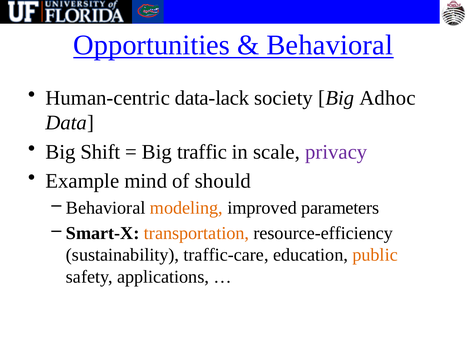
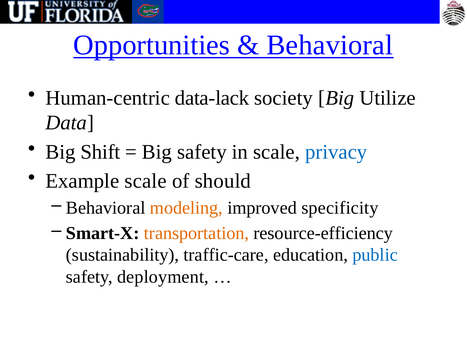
Adhoc: Adhoc -> Utilize (388, 98)
Big traffic: traffic -> safety (202, 152)
privacy colour: purple -> blue (336, 152)
Example mind: mind -> scale (146, 181)
parameters: parameters -> specificity (340, 208)
public colour: orange -> blue (375, 255)
applications: applications -> deployment (163, 277)
